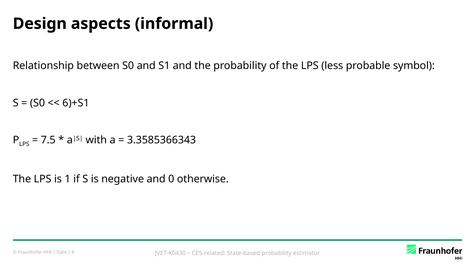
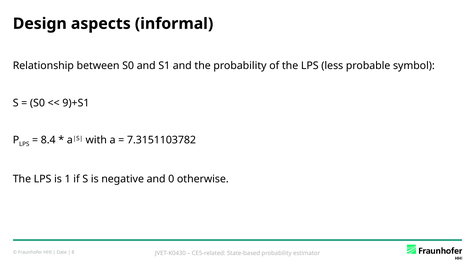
6)+S1: 6)+S1 -> 9)+S1 (76, 103)
7.5: 7.5 -> 8.4 (48, 140)
3.3585366343: 3.3585366343 -> 7.3151103782 (161, 140)
